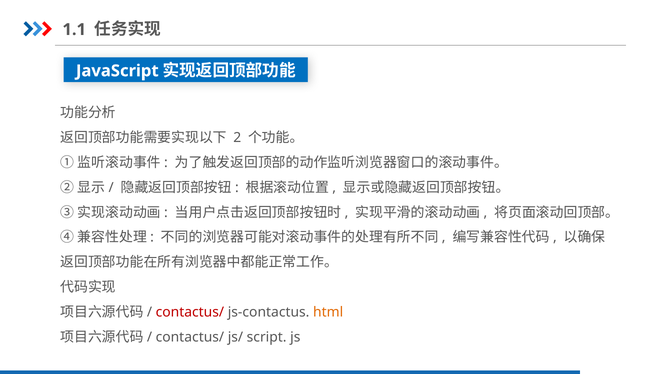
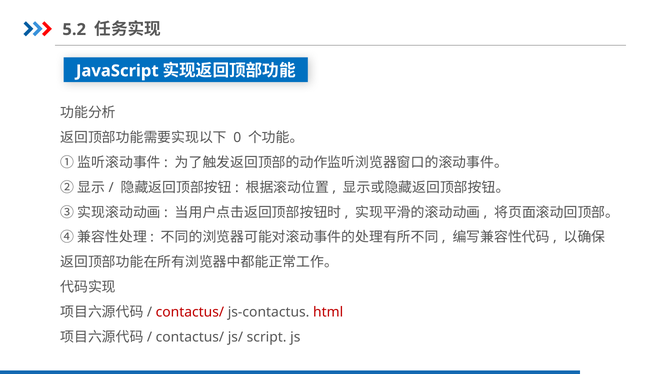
1.1: 1.1 -> 5.2 (74, 30)
2: 2 -> 0 (237, 138)
html colour: orange -> red (328, 312)
